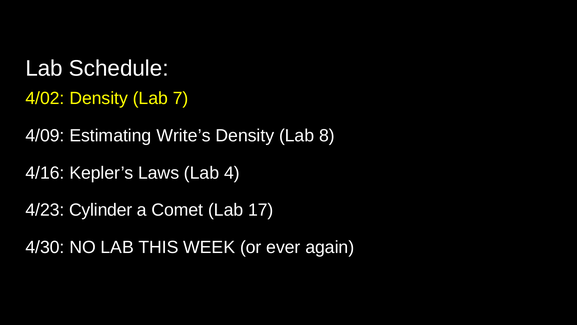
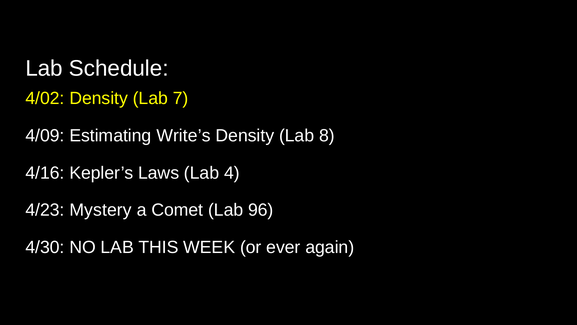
Cylinder: Cylinder -> Mystery (101, 210)
17: 17 -> 96 (261, 210)
